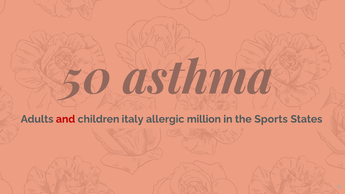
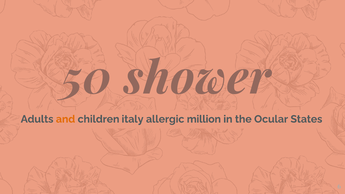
asthma: asthma -> shower (197, 78)
and colour: red -> orange (66, 119)
Sports: Sports -> Ocular (271, 119)
